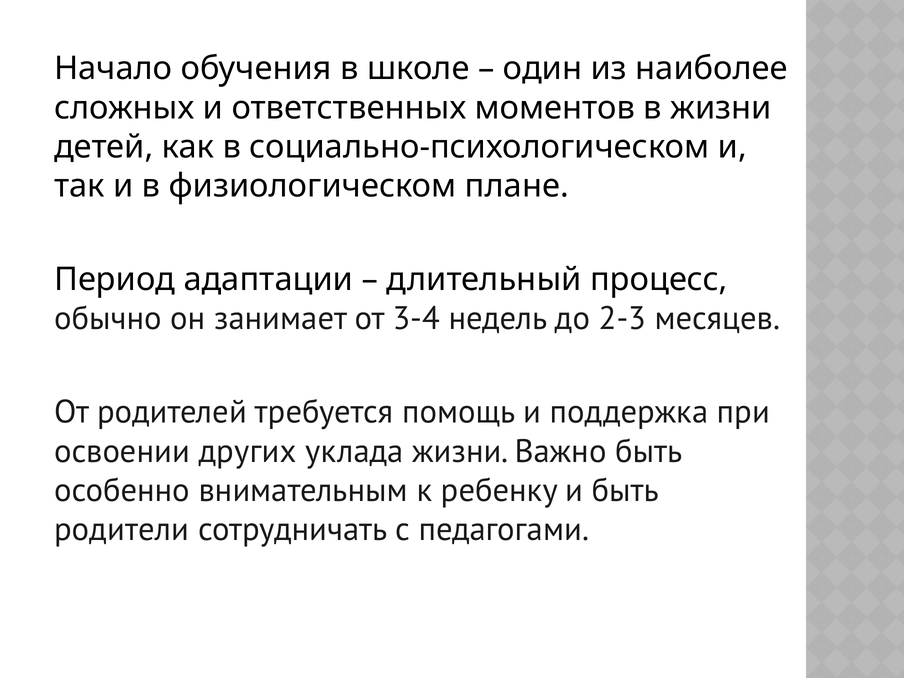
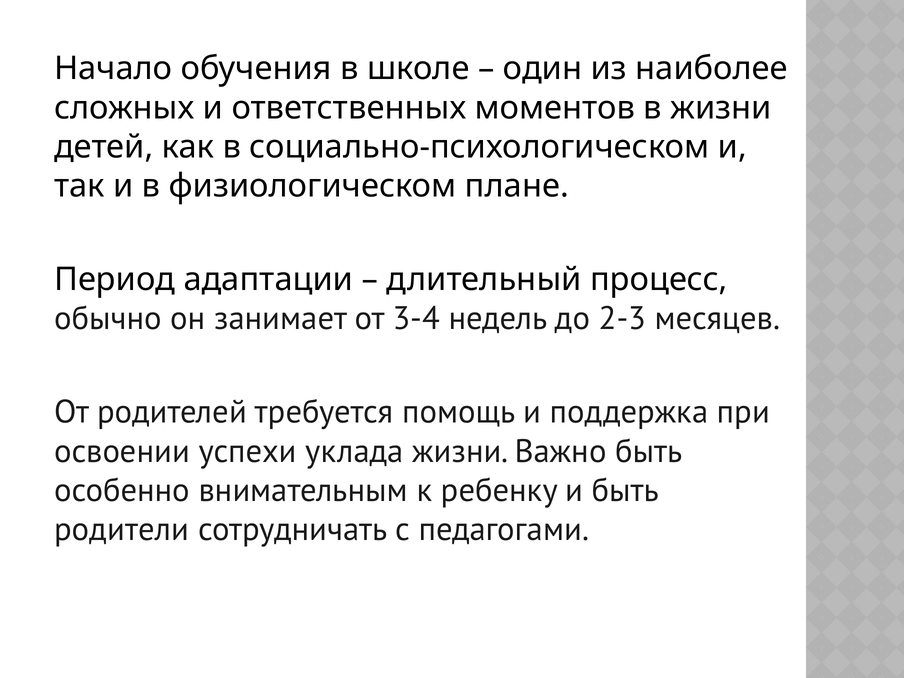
других: других -> успехи (248, 451)
